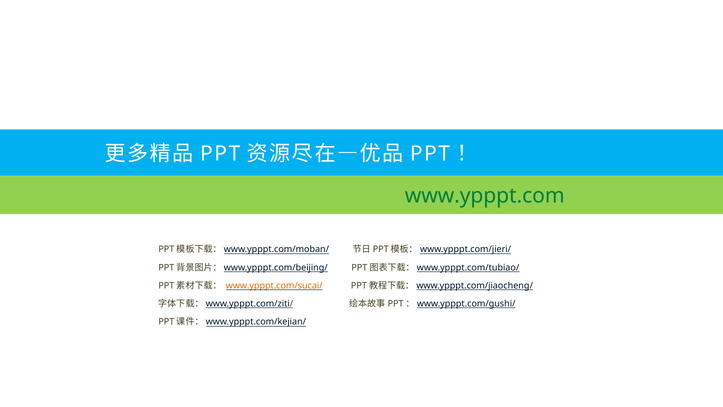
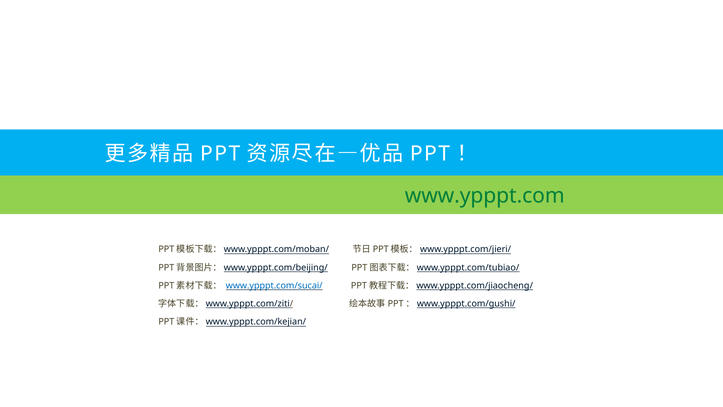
www.ypppt.com/sucai/ colour: orange -> blue (274, 285)
